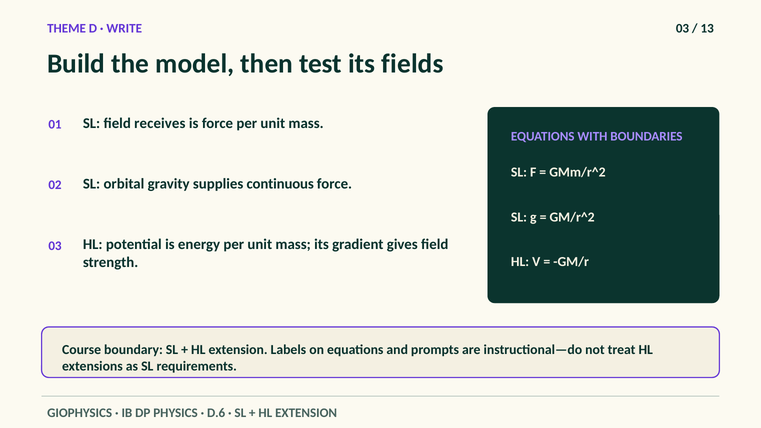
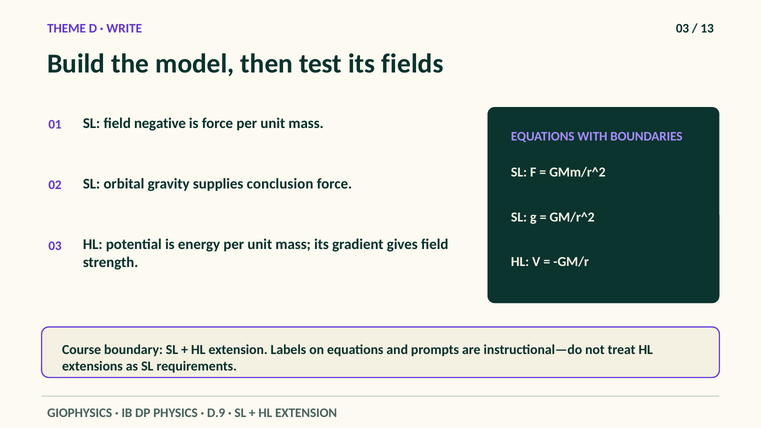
receives: receives -> negative (160, 123)
continuous: continuous -> conclusion (280, 184)
D.6: D.6 -> D.9 (216, 413)
